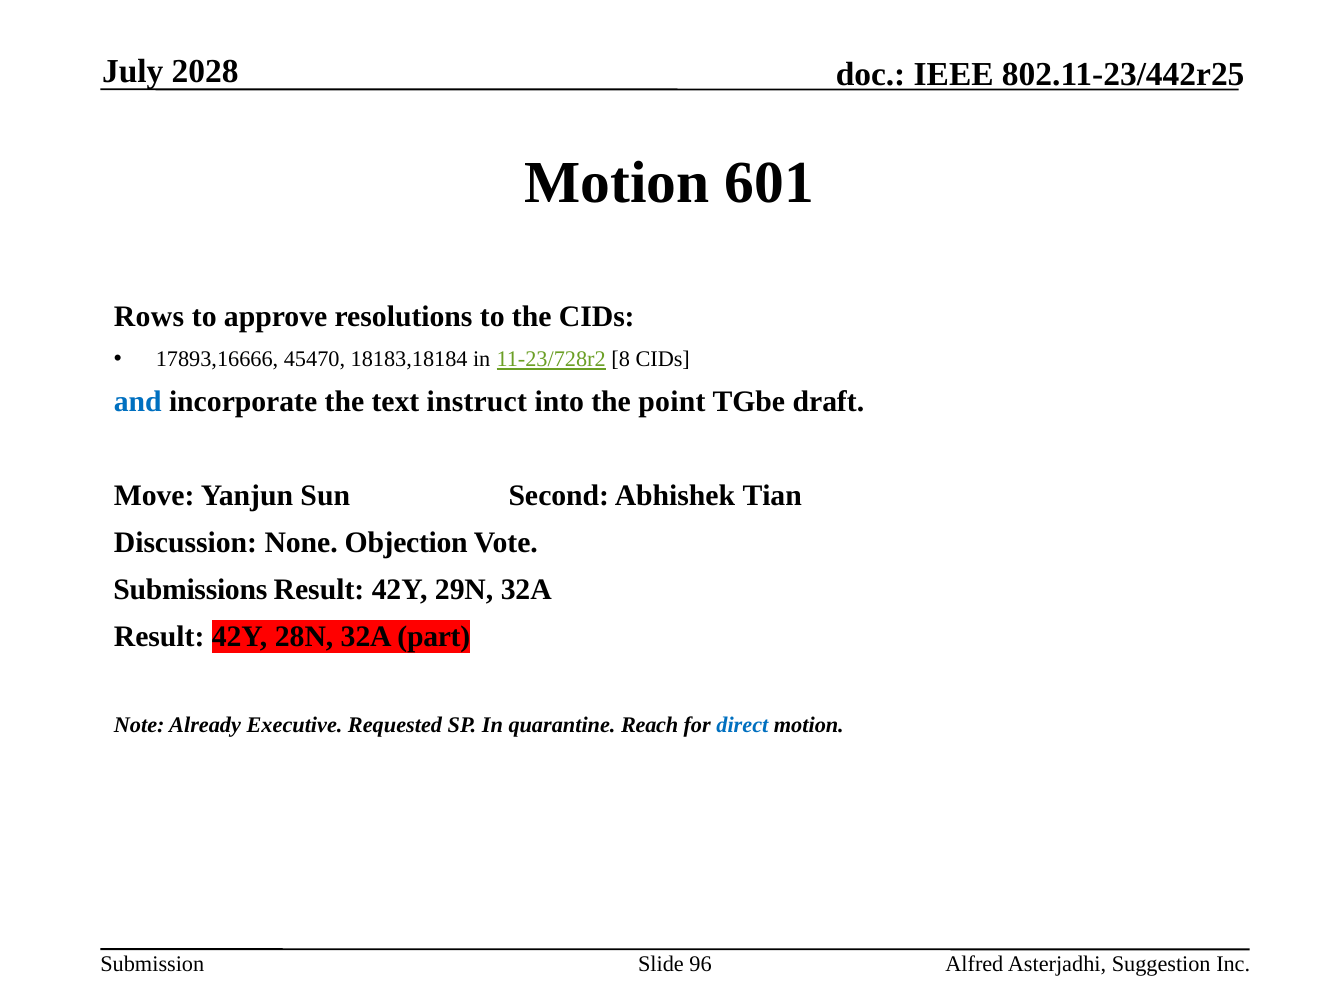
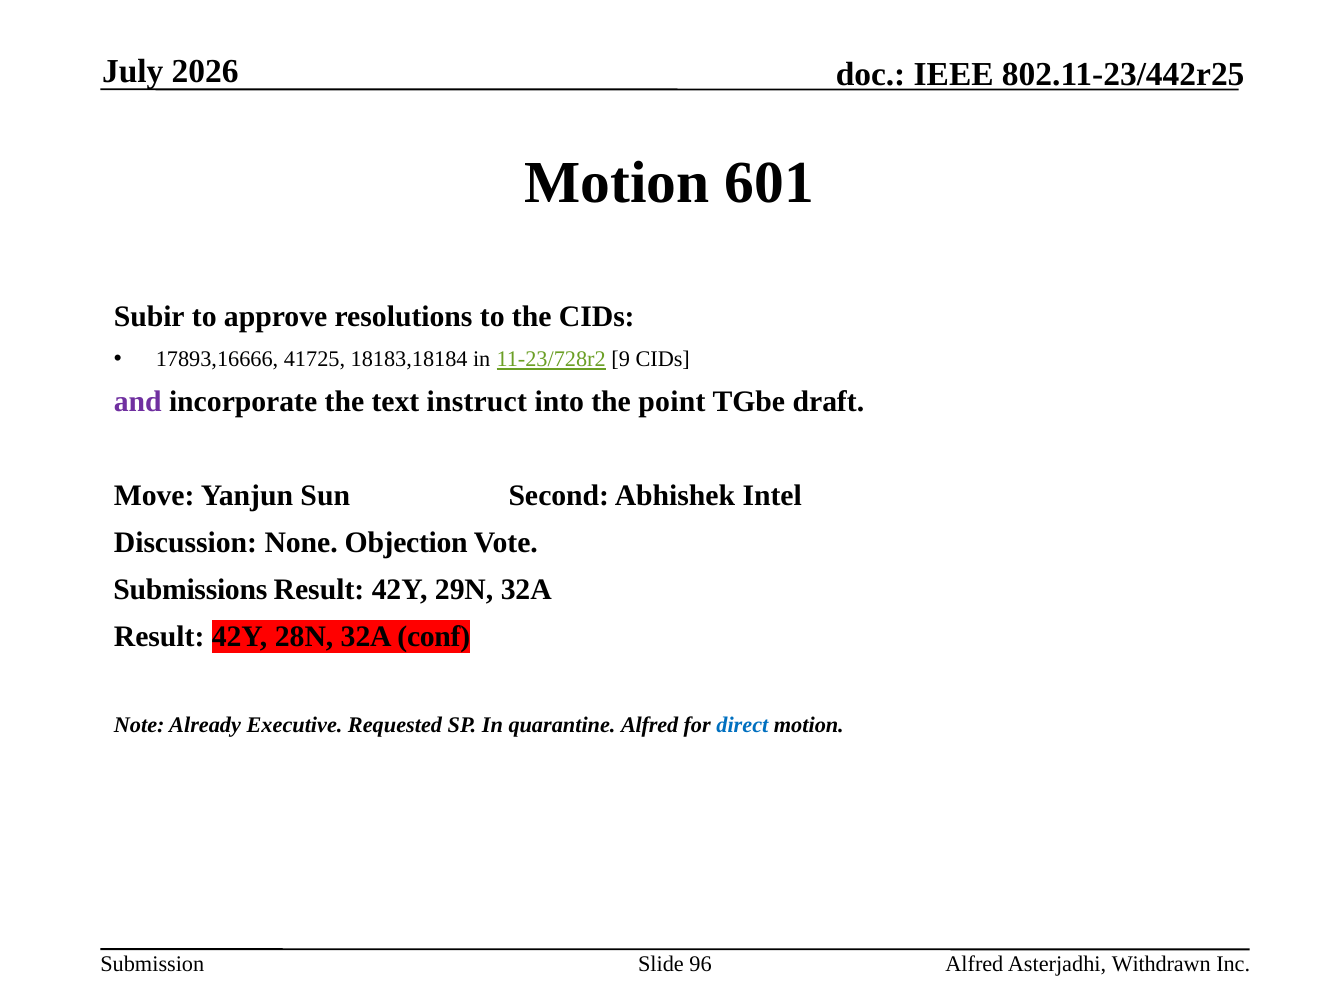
2028: 2028 -> 2026 (205, 71)
Rows: Rows -> Subir (149, 317)
45470: 45470 -> 41725 (314, 359)
8: 8 -> 9 (621, 359)
and colour: blue -> purple (138, 402)
Tian: Tian -> Intel (772, 495)
part: part -> conf (434, 636)
quarantine Reach: Reach -> Alfred (650, 725)
Suggestion: Suggestion -> Withdrawn (1161, 963)
